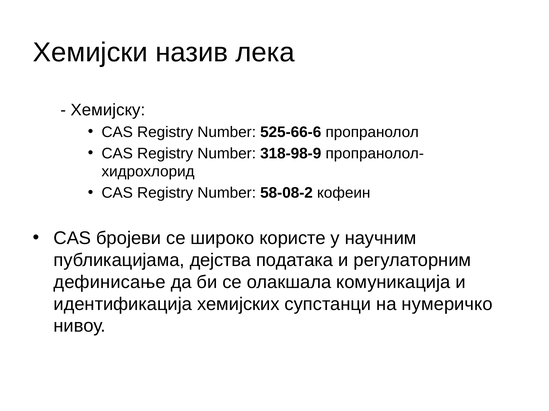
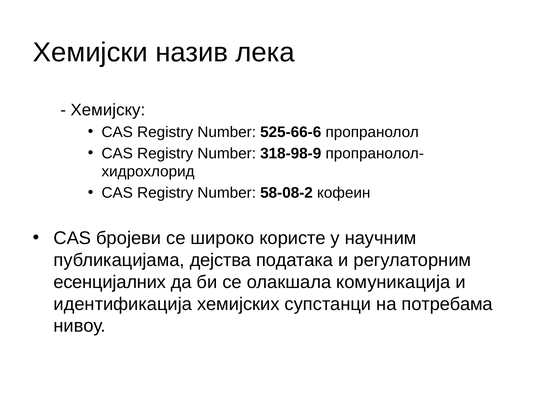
дефинисање: дефинисање -> есенцијалних (110, 283)
нумеричко: нумеричко -> потребама (447, 305)
